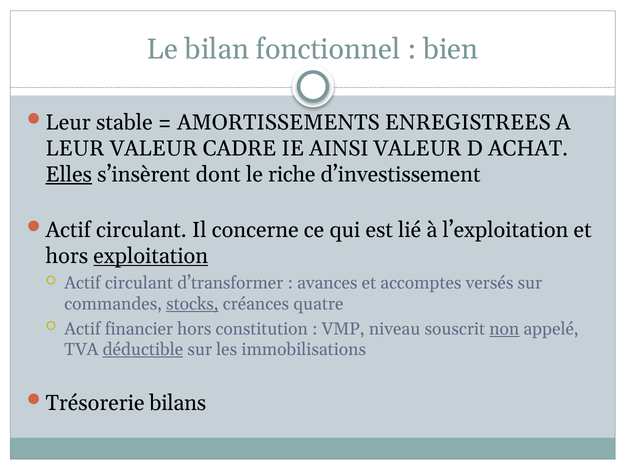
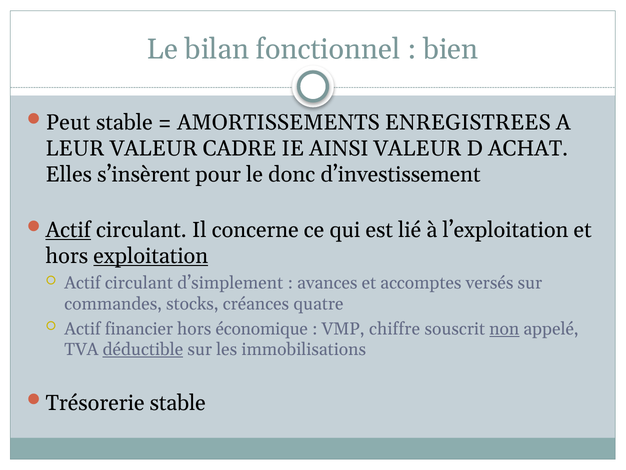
Leur: Leur -> Peut (68, 122)
Elles underline: present -> none (69, 174)
dont: dont -> pour (218, 174)
riche: riche -> donc (292, 174)
Actif underline: none -> present (68, 230)
d’transformer: d’transformer -> d’simplement (230, 283)
stocks underline: present -> none (192, 304)
constitution: constitution -> économique (262, 328)
niveau: niveau -> chiffre (395, 328)
Trésorerie bilans: bilans -> stable (178, 403)
